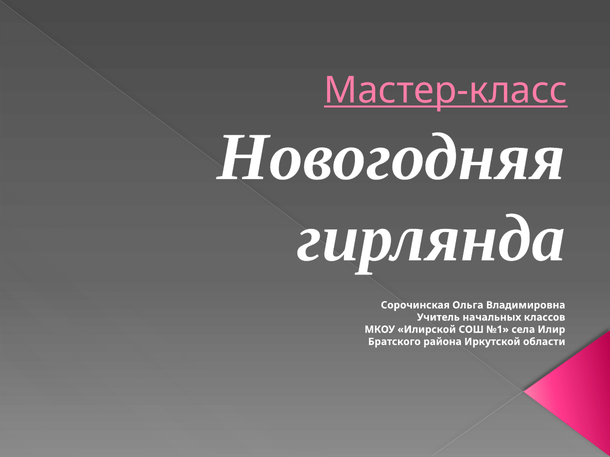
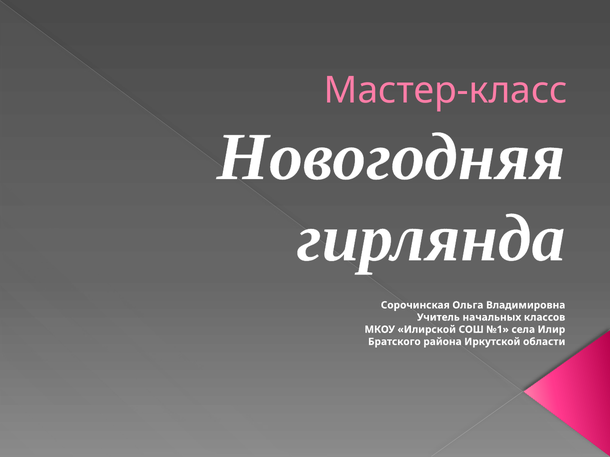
Мастер-класс underline: present -> none (446, 91)
